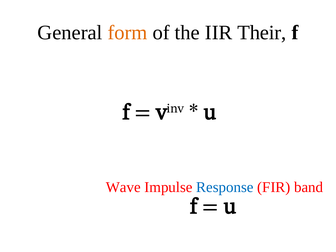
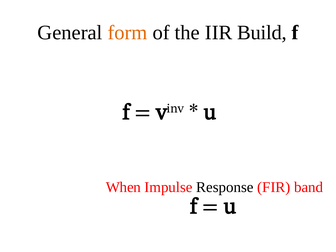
Their: Their -> Build (262, 33)
Wave: Wave -> When (123, 187)
Response colour: blue -> black (225, 187)
